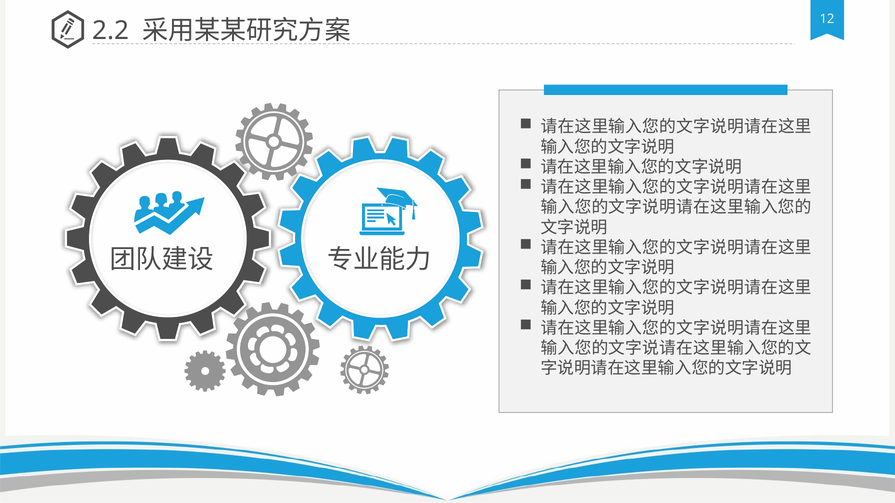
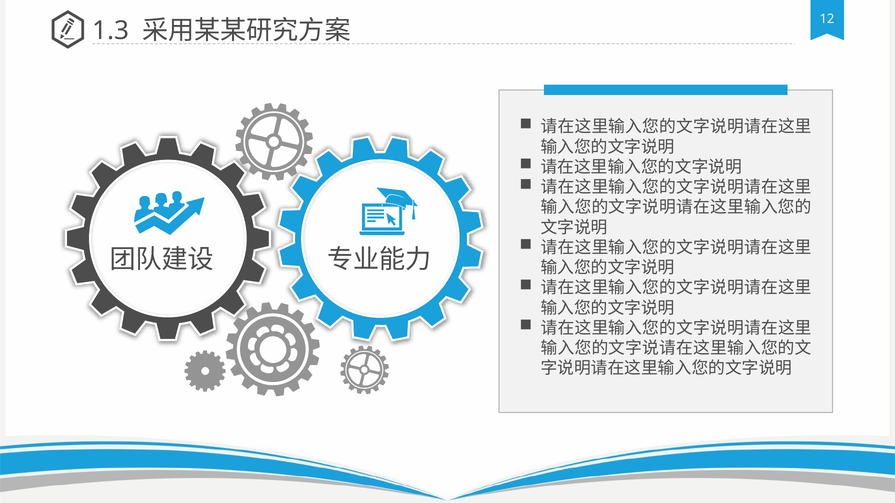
2.2: 2.2 -> 1.3 (111, 31)
